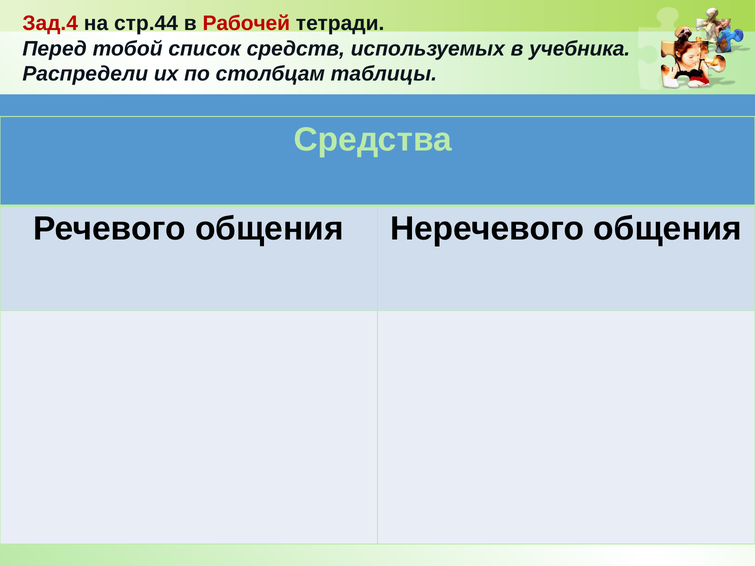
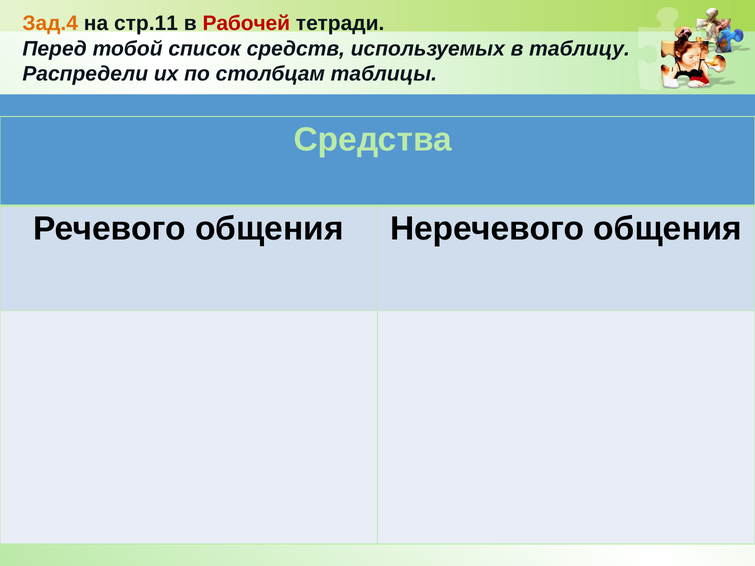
Зад.4 colour: red -> orange (50, 23)
стр.44: стр.44 -> стр.11 (146, 23)
учебника: учебника -> таблицу (580, 49)
